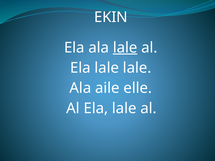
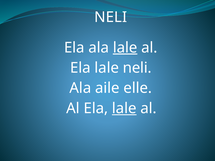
EKIN: EKIN -> NELI (111, 17)
lale lale: lale -> neli (137, 68)
lale underline: none -> present (124, 108)
